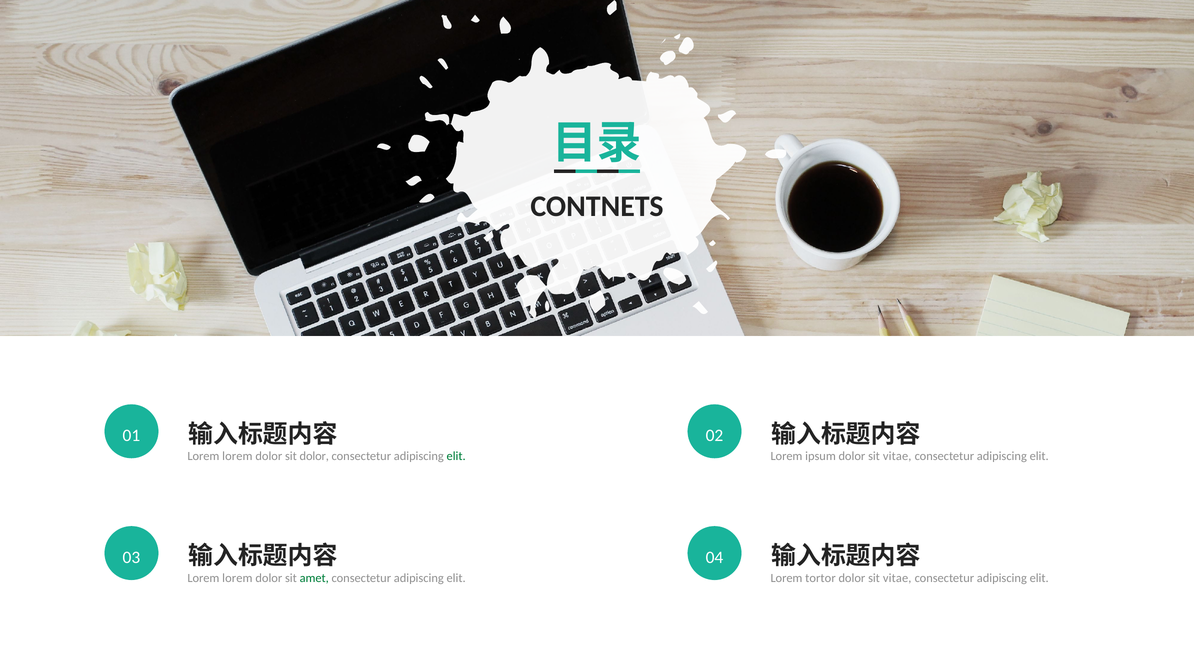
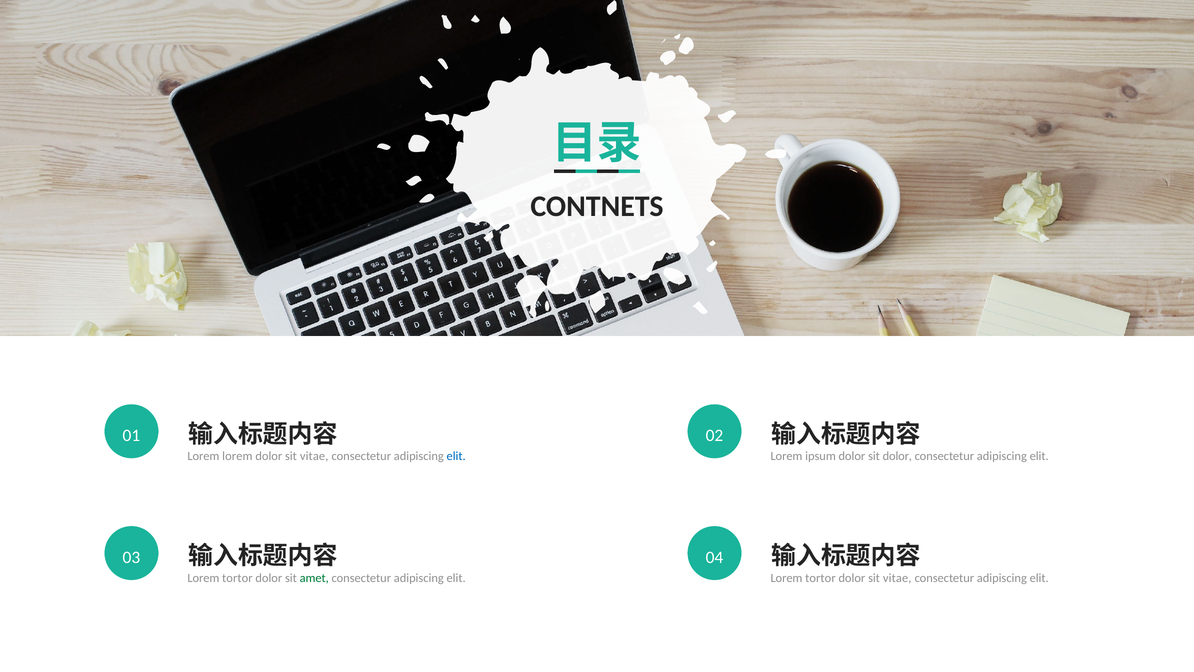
dolor: dolor -> vitae (314, 456)
elit colour: green -> blue (456, 456)
ipsum dolor sit vitae: vitae -> dolor (897, 456)
lorem: lorem -> tortor (237, 578)
